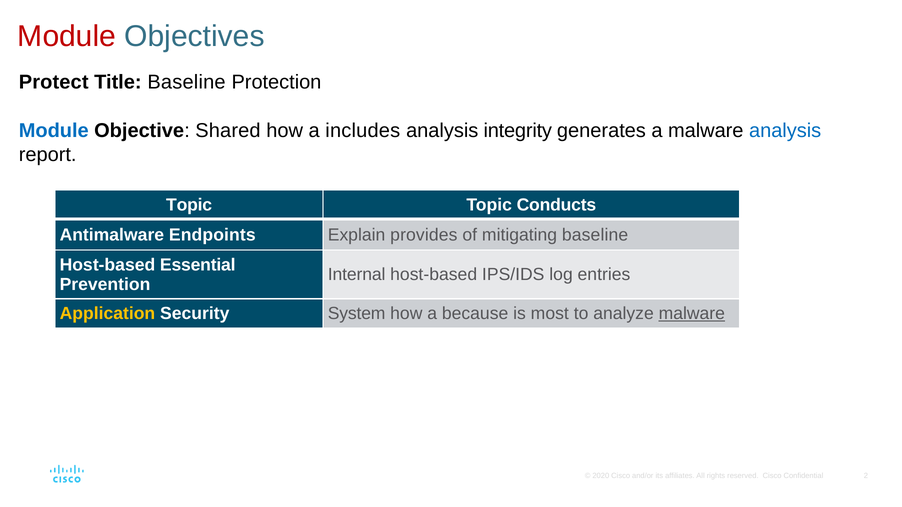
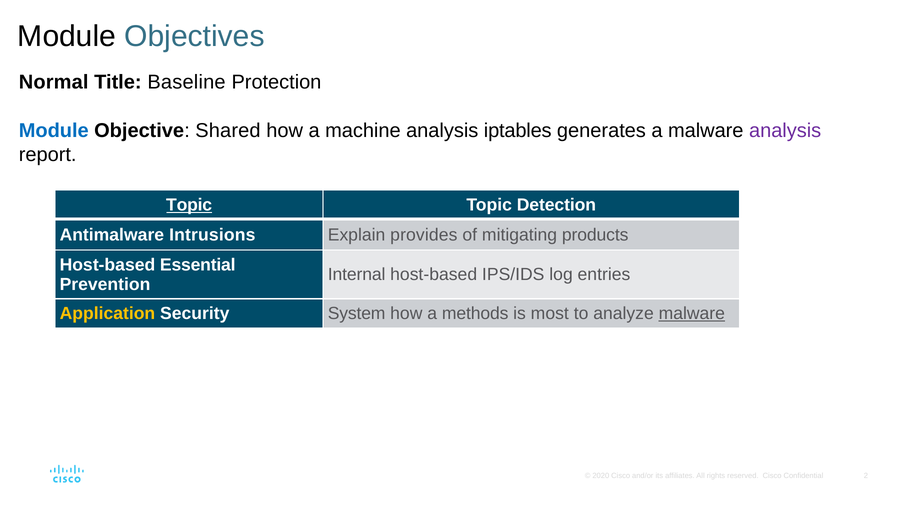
Module colour: red -> black (67, 36)
Protect: Protect -> Normal (54, 82)
includes: includes -> machine (363, 131)
integrity: integrity -> iptables (518, 131)
analysis colour: blue -> purple (785, 131)
Topic underline: none -> present (189, 205)
Conducts: Conducts -> Detection (556, 205)
Endpoints: Endpoints -> Intrusions (212, 235)
mitigating baseline: baseline -> products (595, 235)
because: because -> methods (475, 314)
